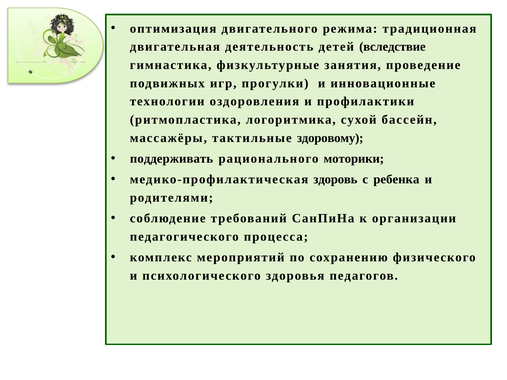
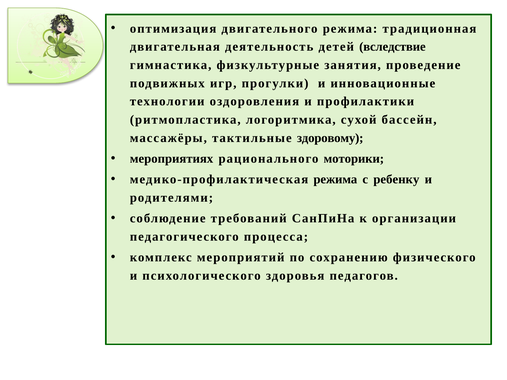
поддерживать: поддерживать -> мероприятиях (172, 159)
медико-профилактическая здоровь: здоровь -> режима (335, 180)
ребенка: ребенка -> ребенку (396, 180)
